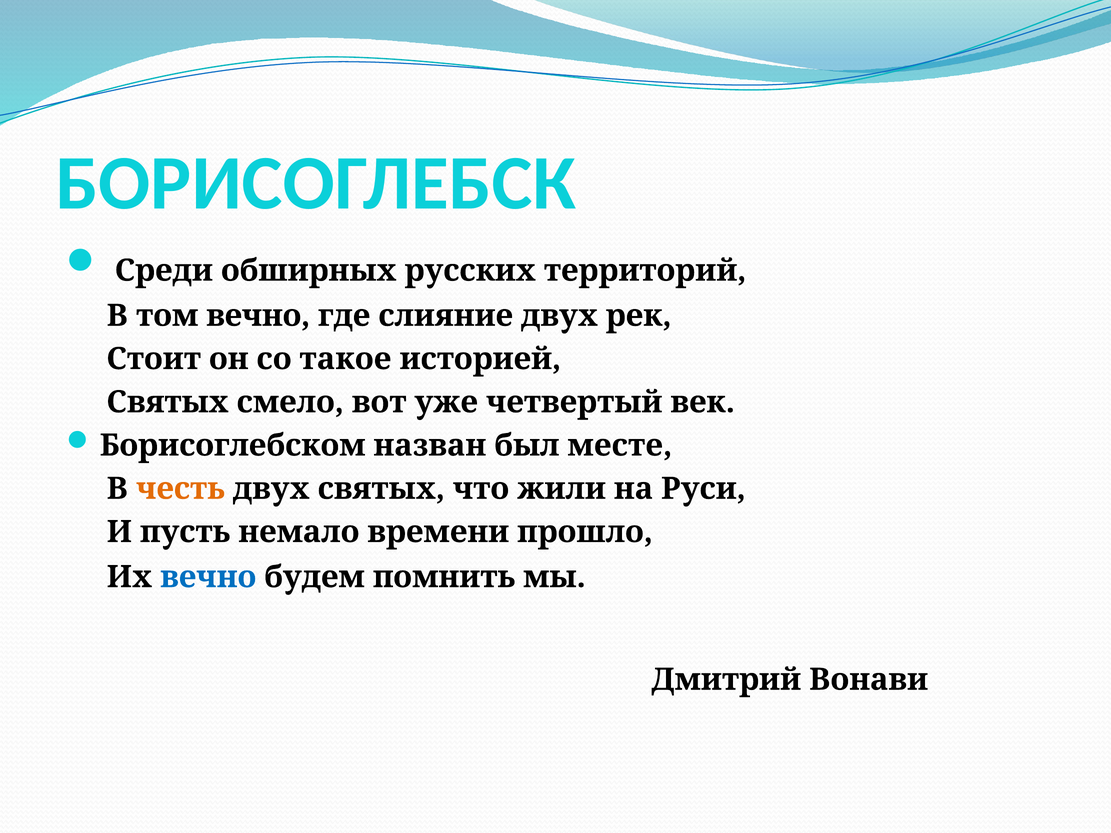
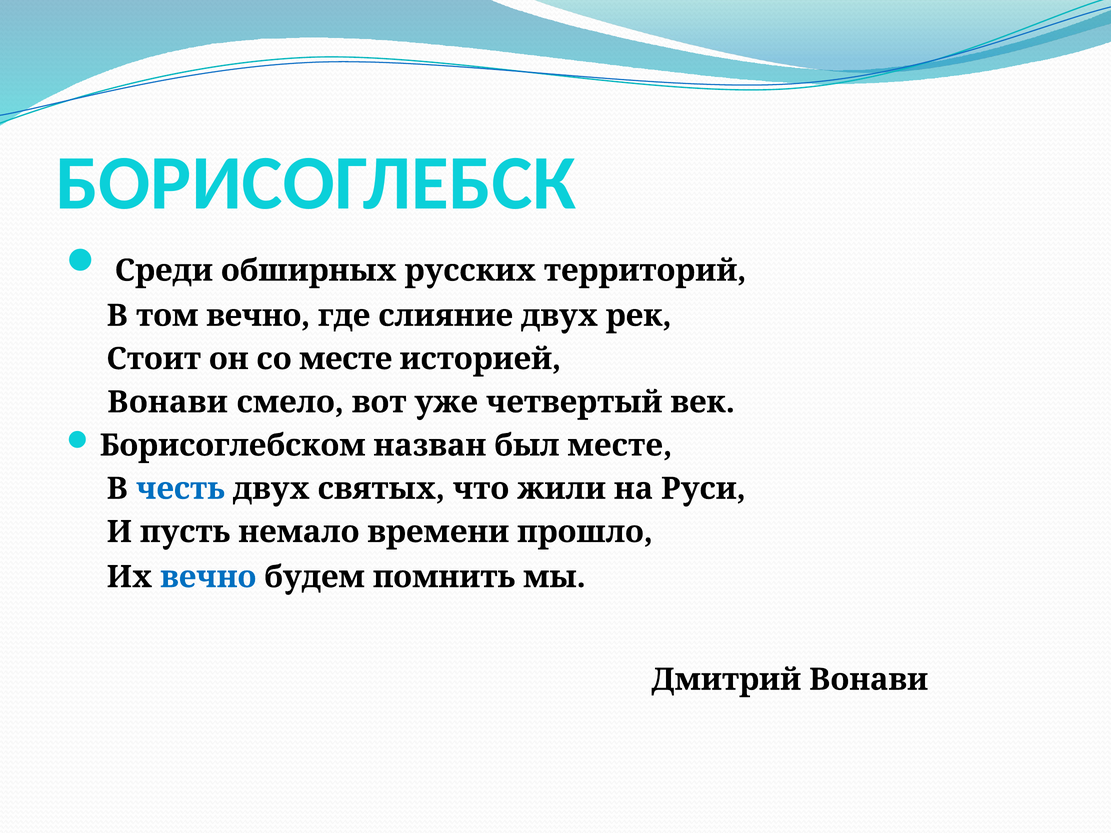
со такое: такое -> месте (346, 359)
Святых: Святых -> Вонави (168, 402)
честь colour: orange -> blue (180, 489)
